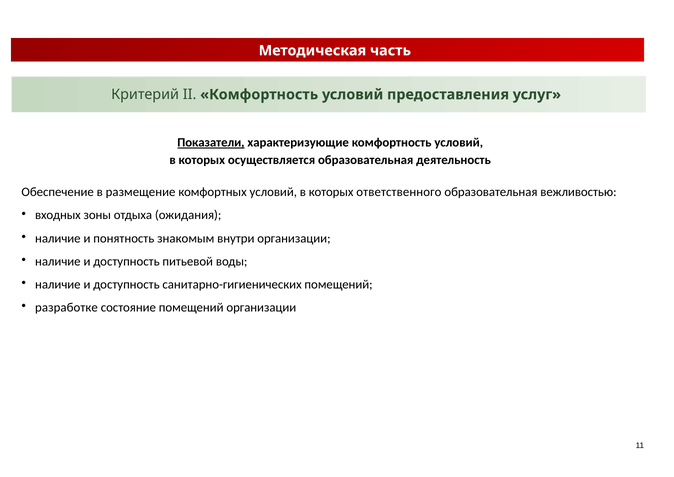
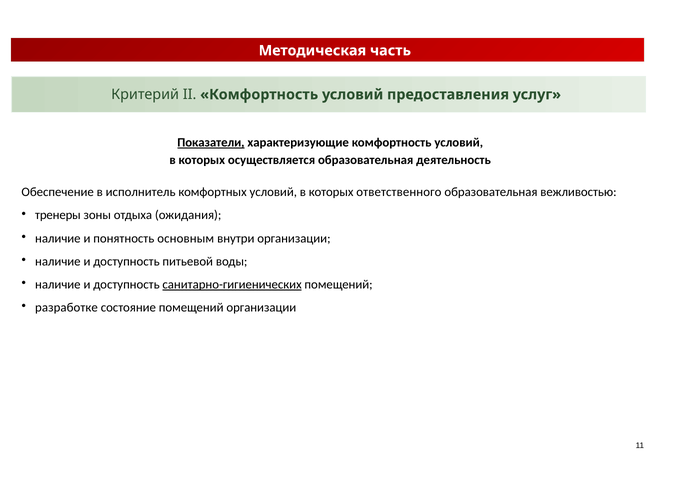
размещение: размещение -> исполнитель (141, 192)
входных: входных -> тренеры (58, 215)
знакомым: знакомым -> основным (186, 238)
санитарно-гигиенических underline: none -> present (232, 284)
